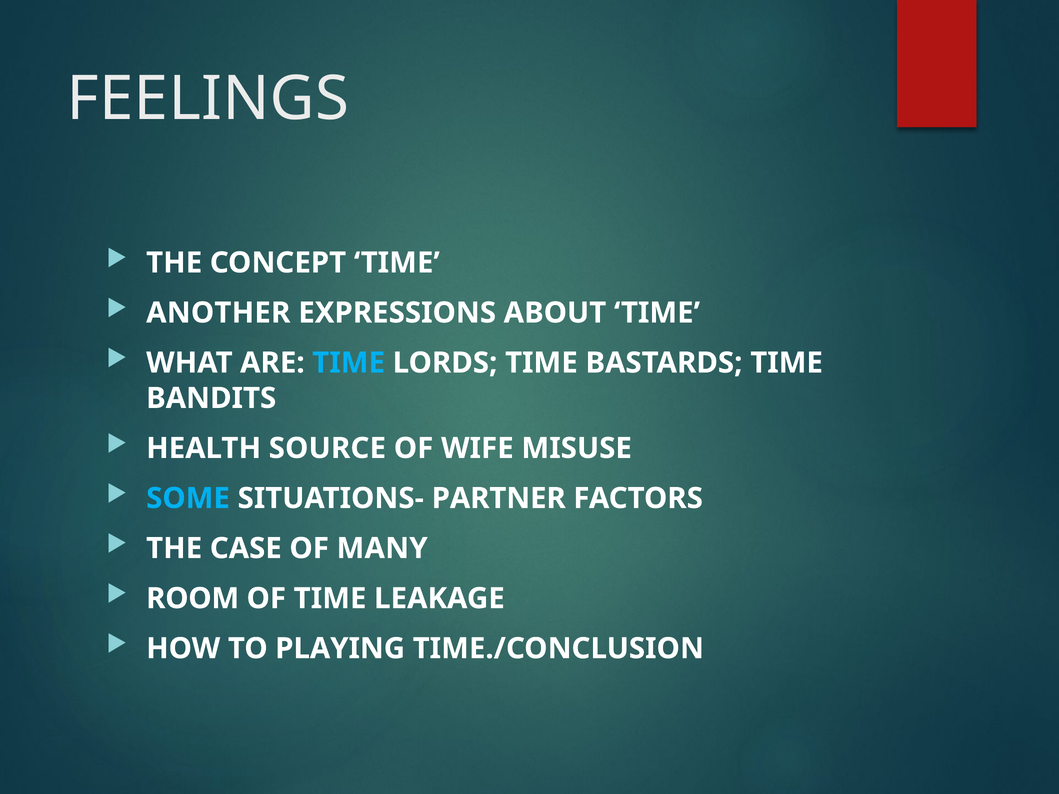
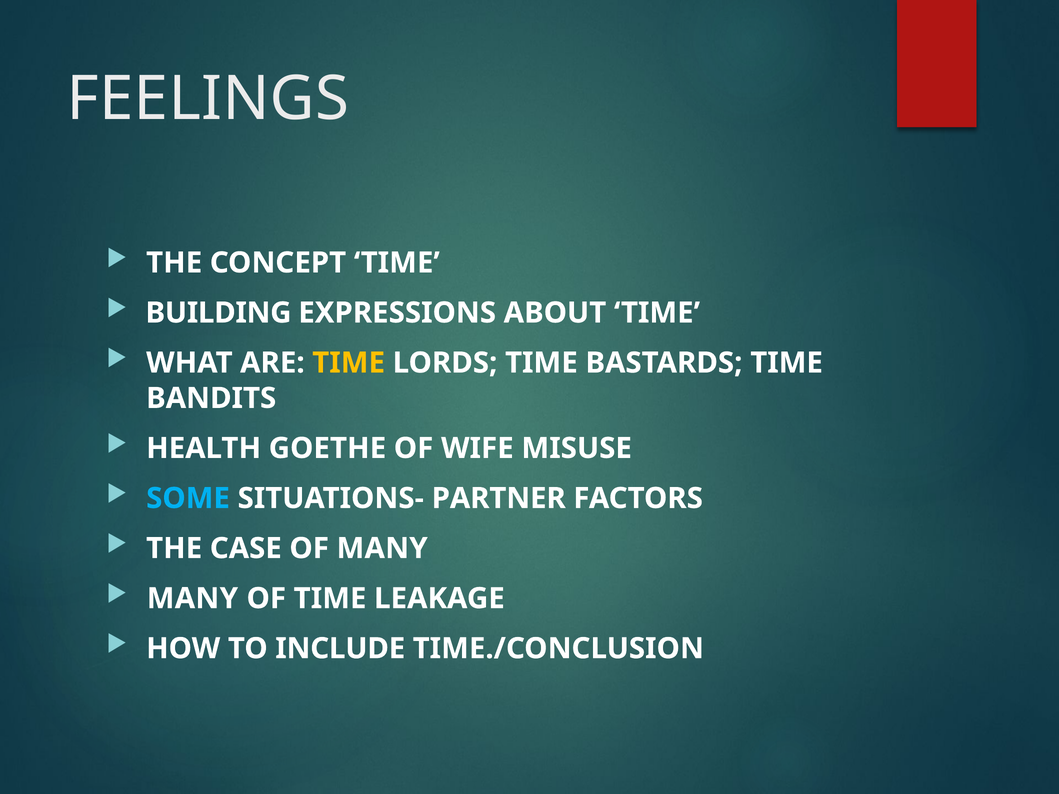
ANOTHER: ANOTHER -> BUILDING (219, 313)
TIME colour: light blue -> yellow (349, 363)
SOURCE: SOURCE -> GOETHE (327, 448)
ROOM: ROOM -> MANY (192, 599)
PLAYING: PLAYING -> INCLUDE (340, 649)
